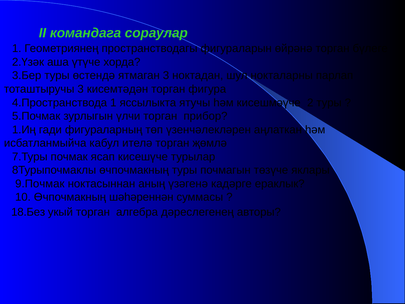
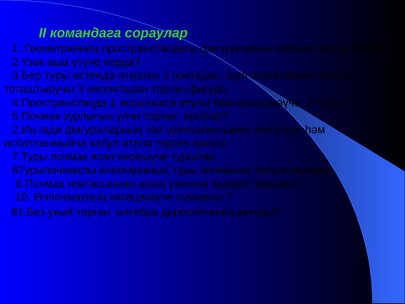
1.Иң: 1.Иң -> 2.Иң (24, 130)
Өчпочмакның шәһәреннән: шәһәреннән -> кисешмәүче (141, 197)
18.Без: 18.Без -> 81.Без (28, 212)
